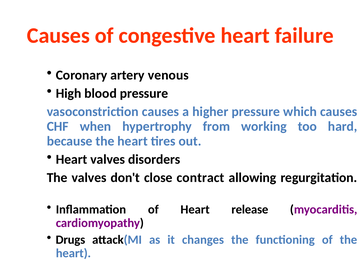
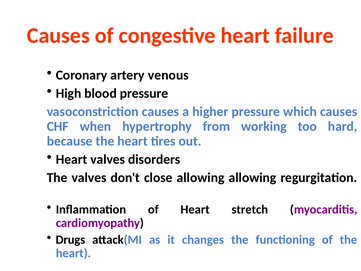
close contract: contract -> allowing (201, 177)
release: release -> stretch (250, 209)
